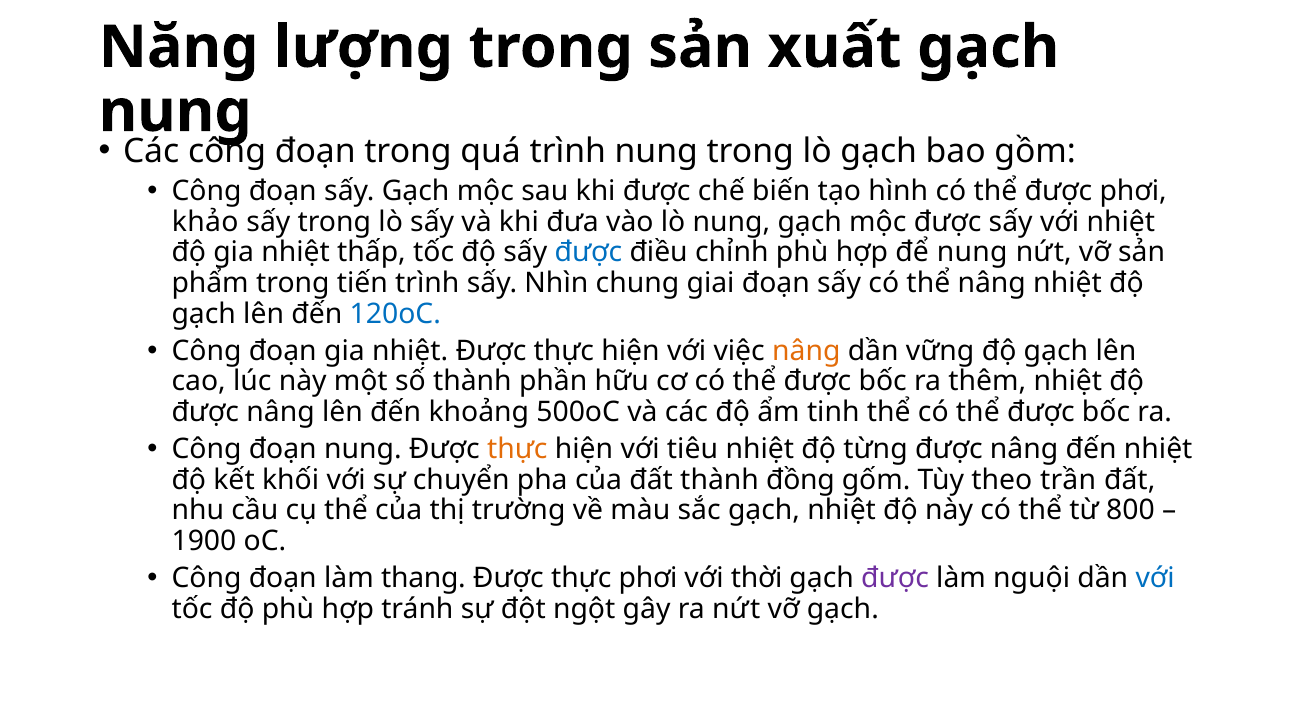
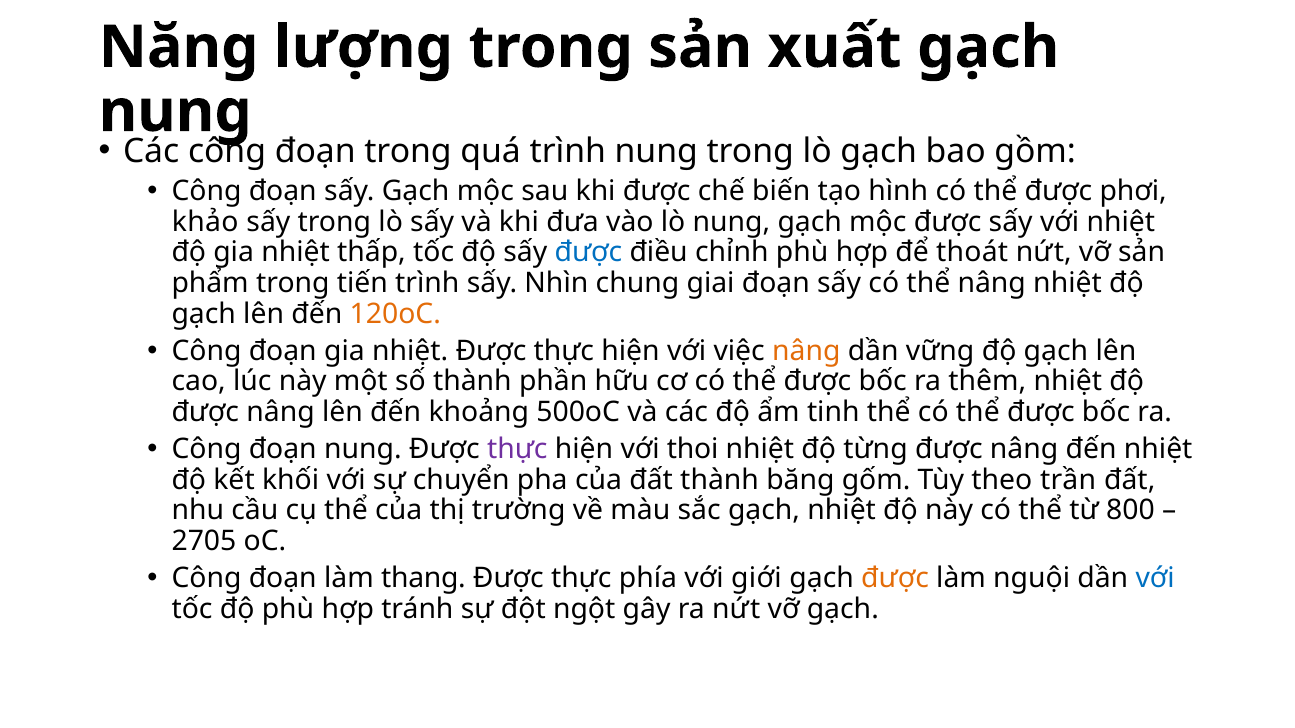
để nung: nung -> thoát (972, 253)
120oC colour: blue -> orange (395, 314)
thực colour: orange -> purple (517, 450)
tiêu: tiêu -> thoi (693, 450)
đồng: đồng -> băng (800, 480)
1900: 1900 -> 2705 (204, 541)
thực phơi: phơi -> phía (648, 579)
thời: thời -> giới (756, 579)
được colour: purple -> orange (895, 579)
